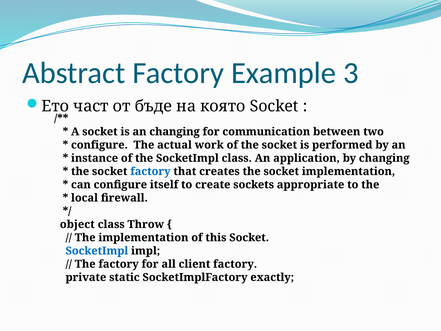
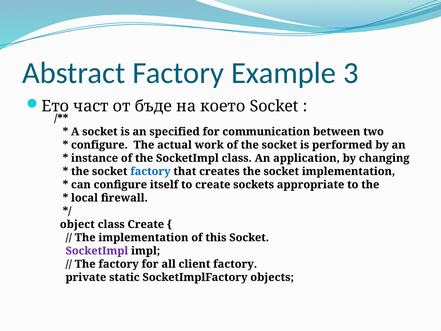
която: която -> което (223, 106)
an changing: changing -> specified (175, 132)
class Throw: Throw -> Create (146, 224)
SocketImpl colour: blue -> purple (97, 251)
exactly: exactly -> objects (272, 277)
